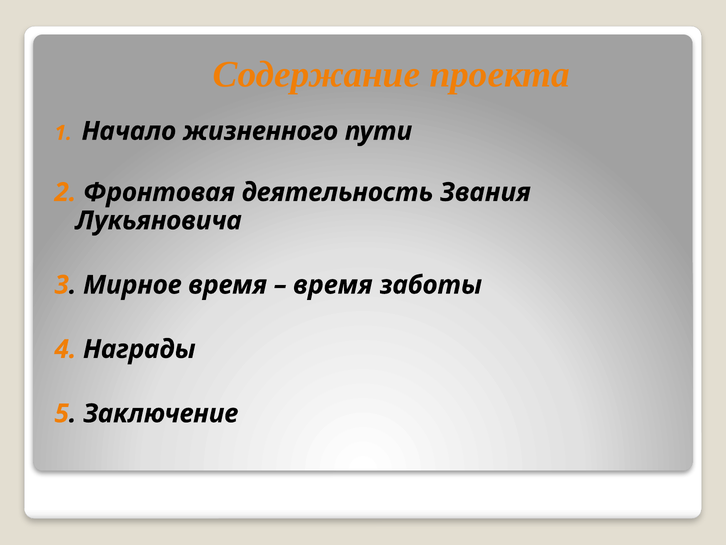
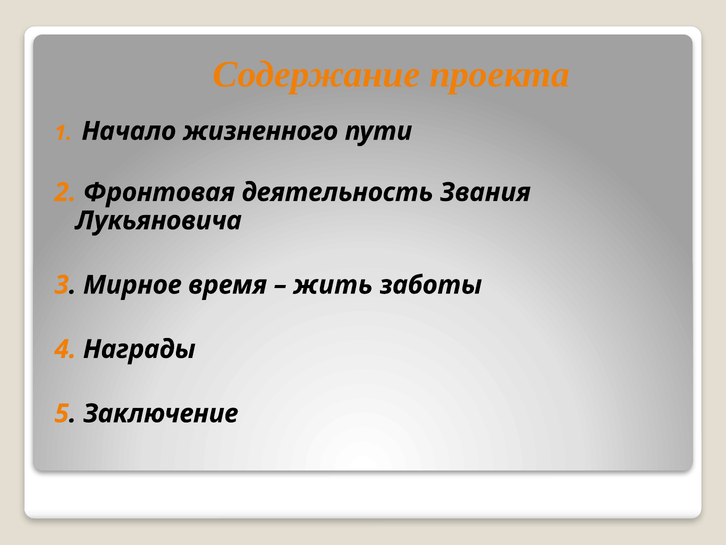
время: время -> жить (333, 285)
